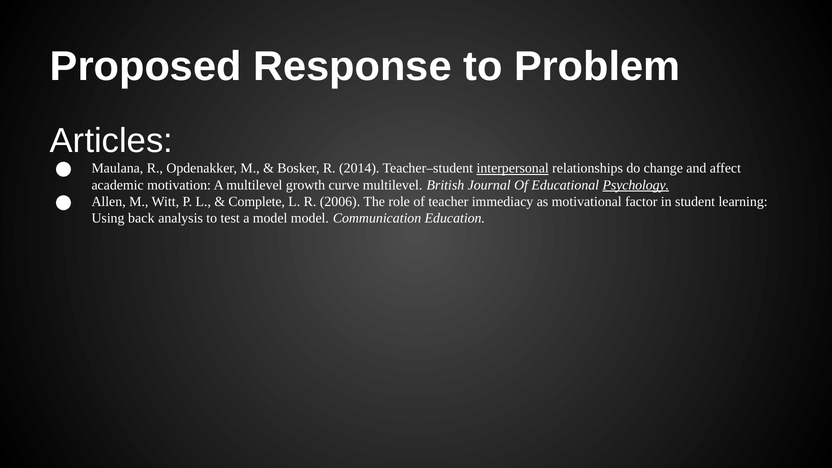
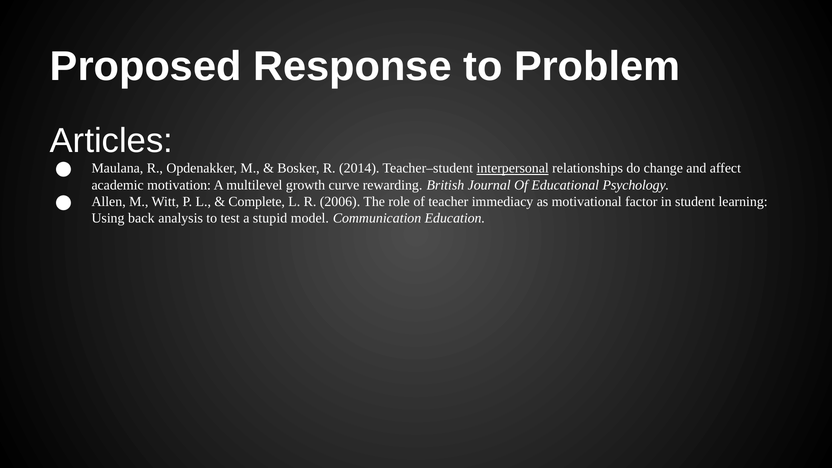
curve multilevel: multilevel -> rewarding (393, 185)
Psychology underline: present -> none (636, 185)
a model: model -> stupid (270, 218)
